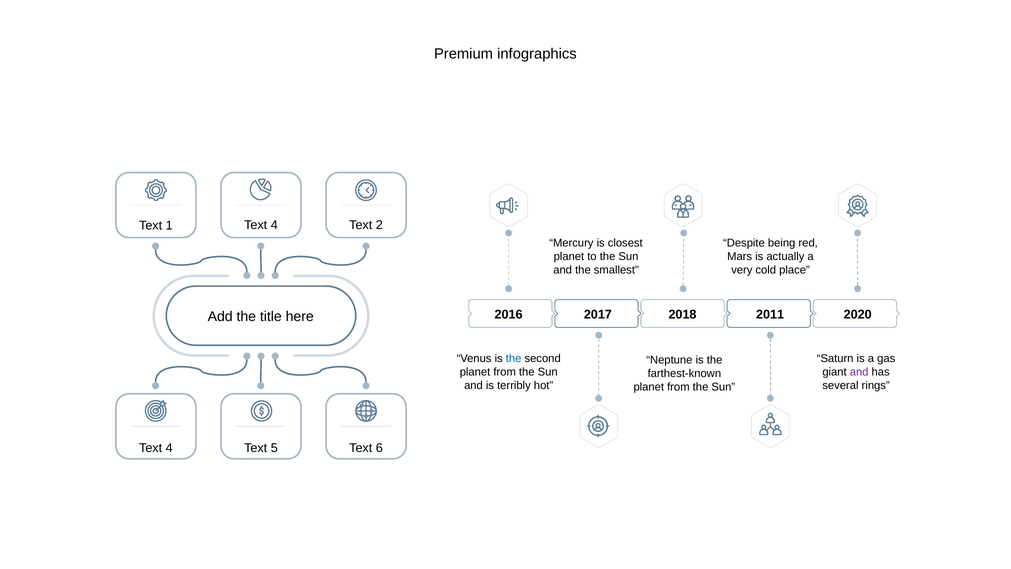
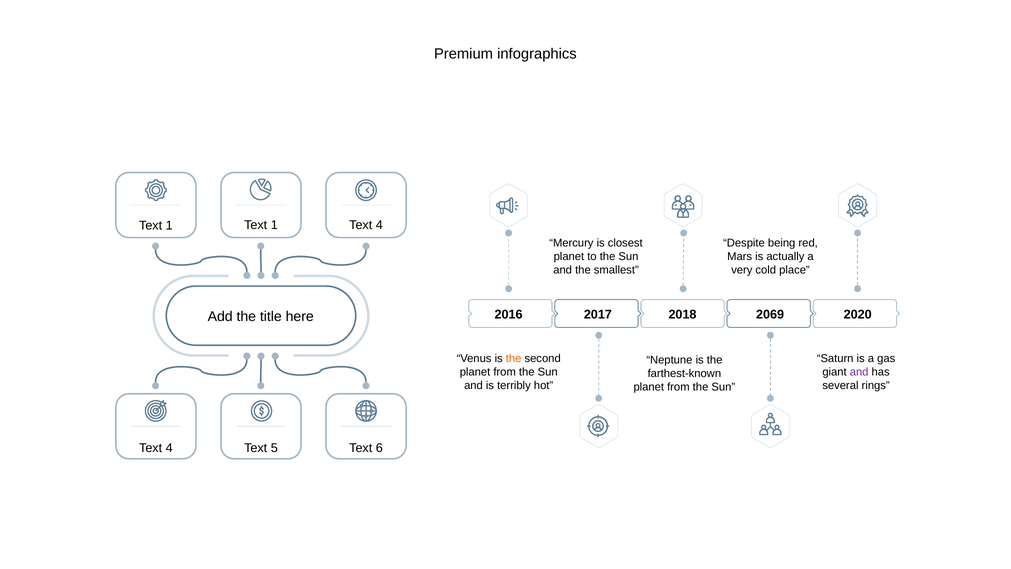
1 Text 4: 4 -> 1 (274, 225)
2: 2 -> 4 (379, 225)
2011: 2011 -> 2069 (770, 314)
the colour: blue -> orange (514, 359)
